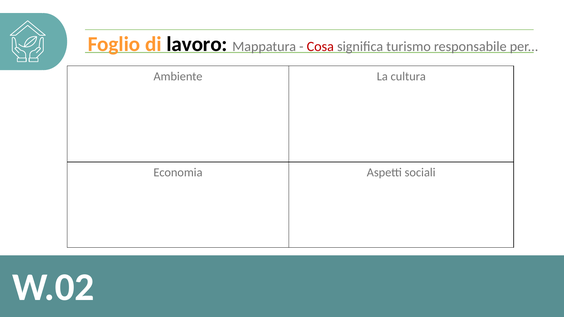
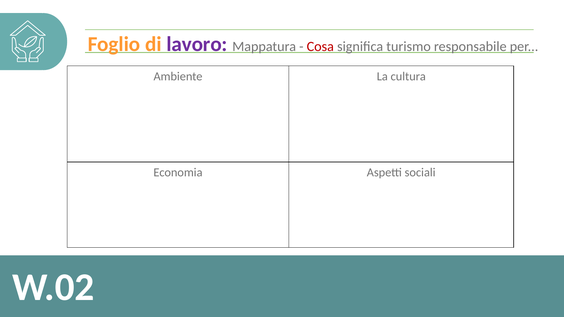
lavoro colour: black -> purple (197, 44)
